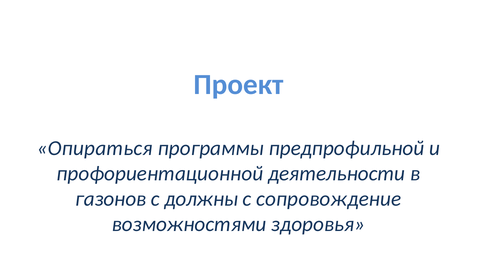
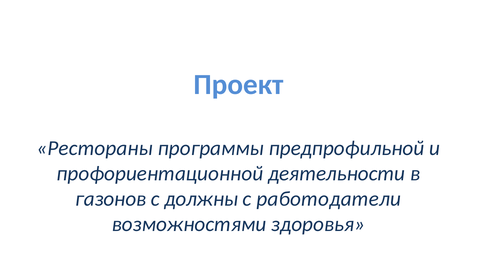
Опираться: Опираться -> Рестораны (95, 148)
сопровождение: сопровождение -> работодатели (329, 199)
